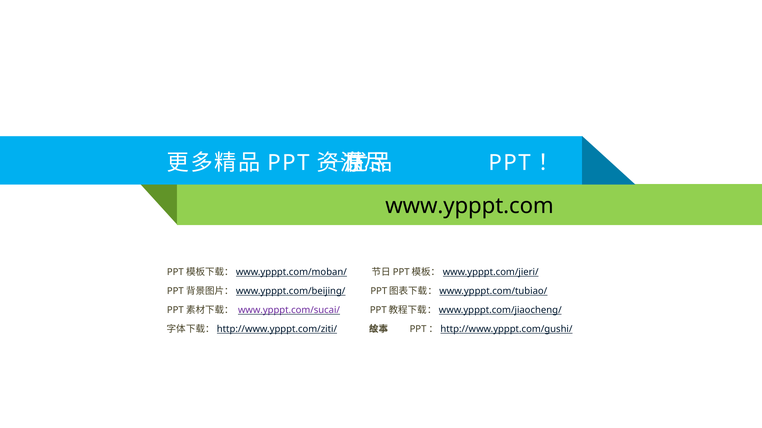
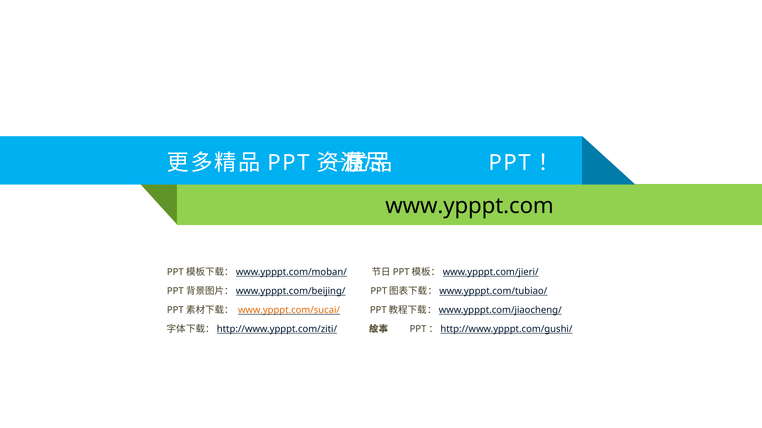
www.ypppt.com/sucai/ colour: purple -> orange (289, 310)
